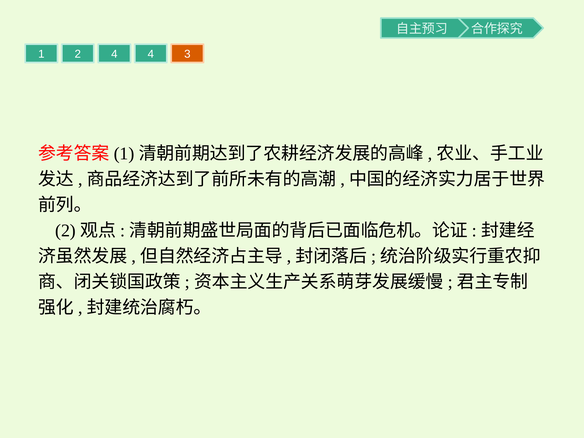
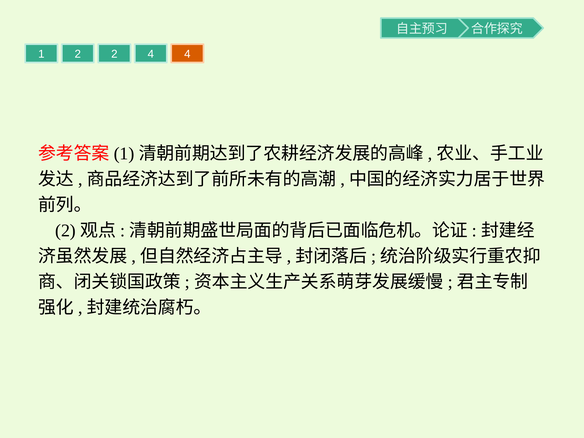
2 4: 4 -> 2 (114, 54)
4 3: 3 -> 4 (187, 54)
